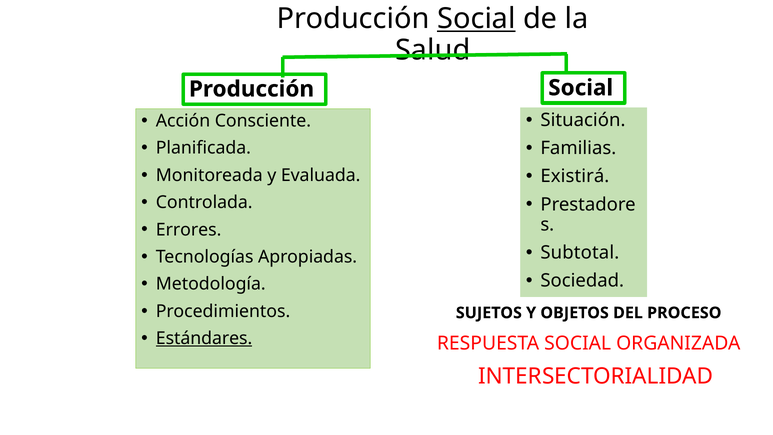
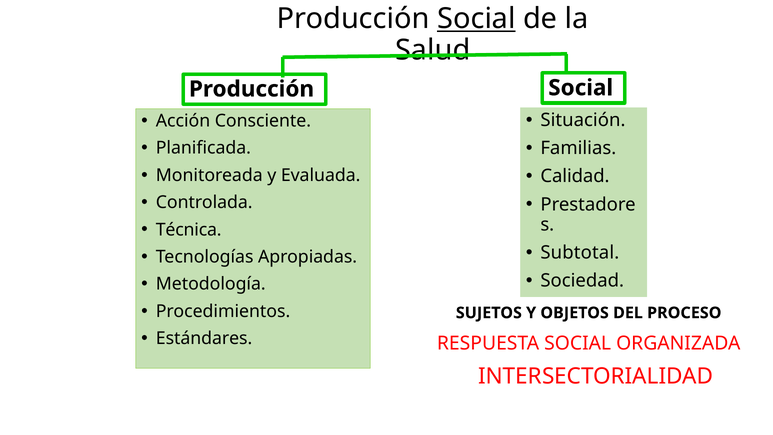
Existirá: Existirá -> Calidad (575, 176)
Errores: Errores -> Técnica (189, 230)
Estándares underline: present -> none (204, 338)
